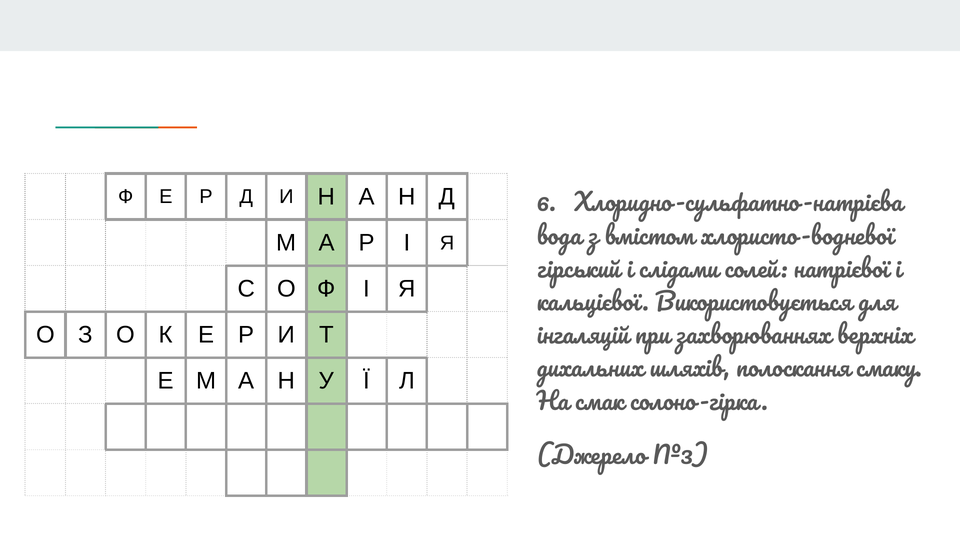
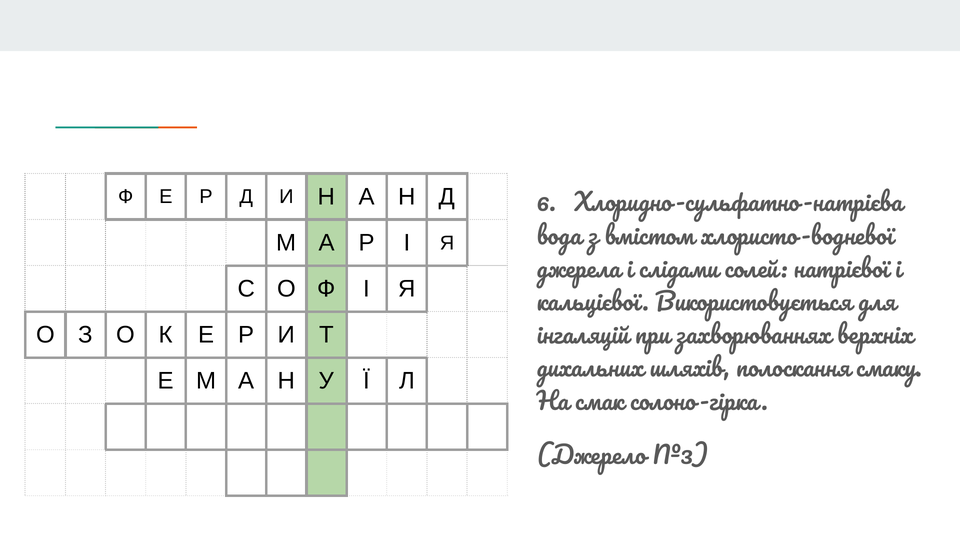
гірський: гірський -> джерела (579, 270)
